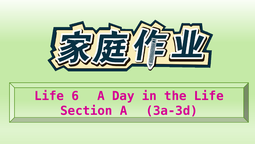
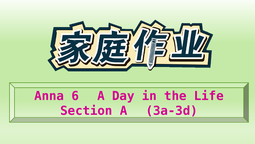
Life: Life -> Anna (49, 96)
